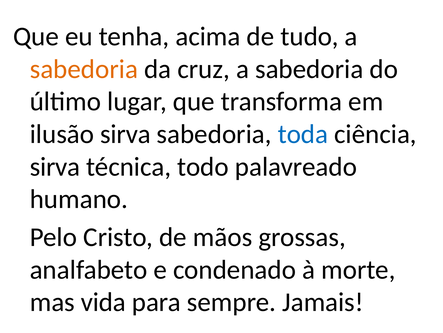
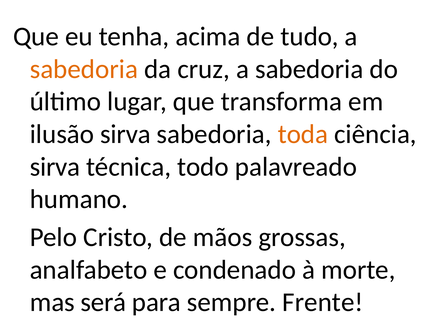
toda colour: blue -> orange (303, 134)
vida: vida -> será (103, 302)
Jamais: Jamais -> Frente (323, 302)
